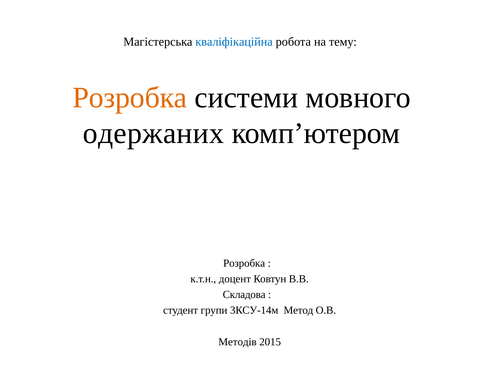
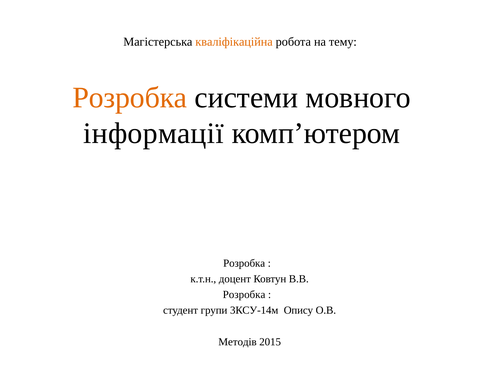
кваліфікаційна colour: blue -> orange (234, 42)
одержаних: одержаних -> інформації (153, 133)
Складова: Складова -> Розробка (244, 295)
Метод: Метод -> Опису (298, 310)
